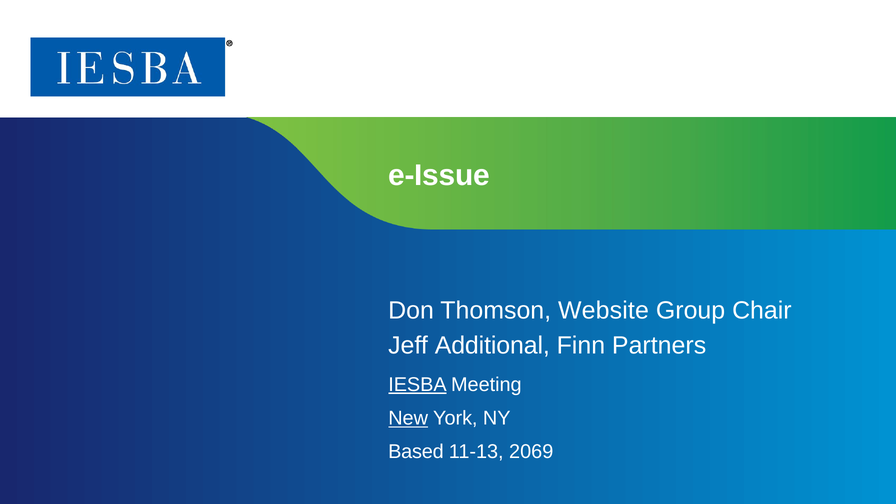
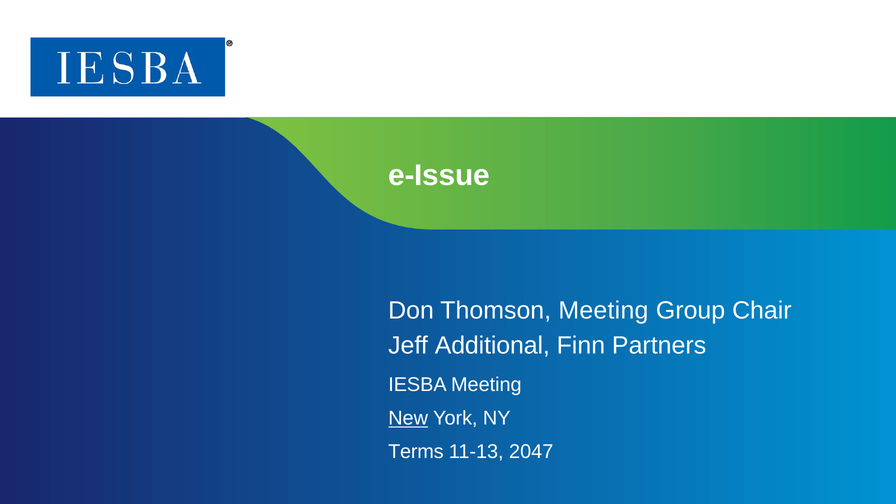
Thomson Website: Website -> Meeting (603, 311)
IESBA underline: present -> none (417, 385)
Based: Based -> Terms (416, 452)
2069: 2069 -> 2047 (531, 452)
